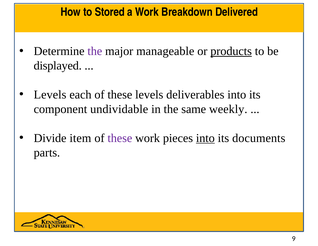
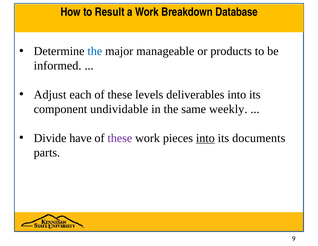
Stored: Stored -> Result (110, 12)
Delivered: Delivered -> Database (237, 12)
the colour: purple -> blue (95, 51)
products underline: present -> none (231, 51)
displayed: displayed -> informed (58, 66)
Levels: Levels -> Adjust (50, 95)
item: item -> have (81, 138)
